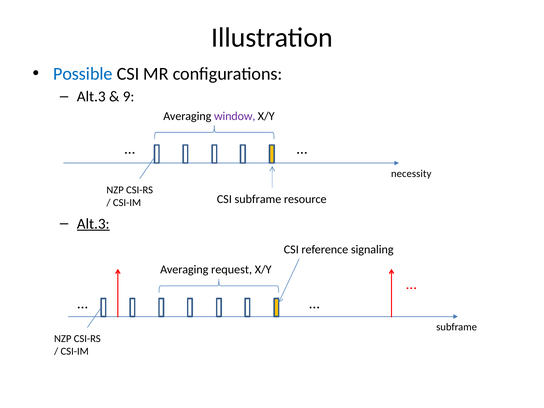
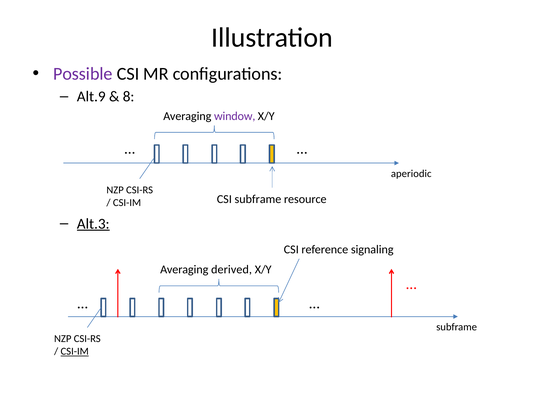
Possible colour: blue -> purple (83, 74)
Alt.3: Alt.3 -> Alt.9 (91, 97)
9: 9 -> 8 (129, 97)
necessity: necessity -> aperiodic (411, 174)
request: request -> derived (232, 270)
CSI-IM underline: none -> present (75, 352)
